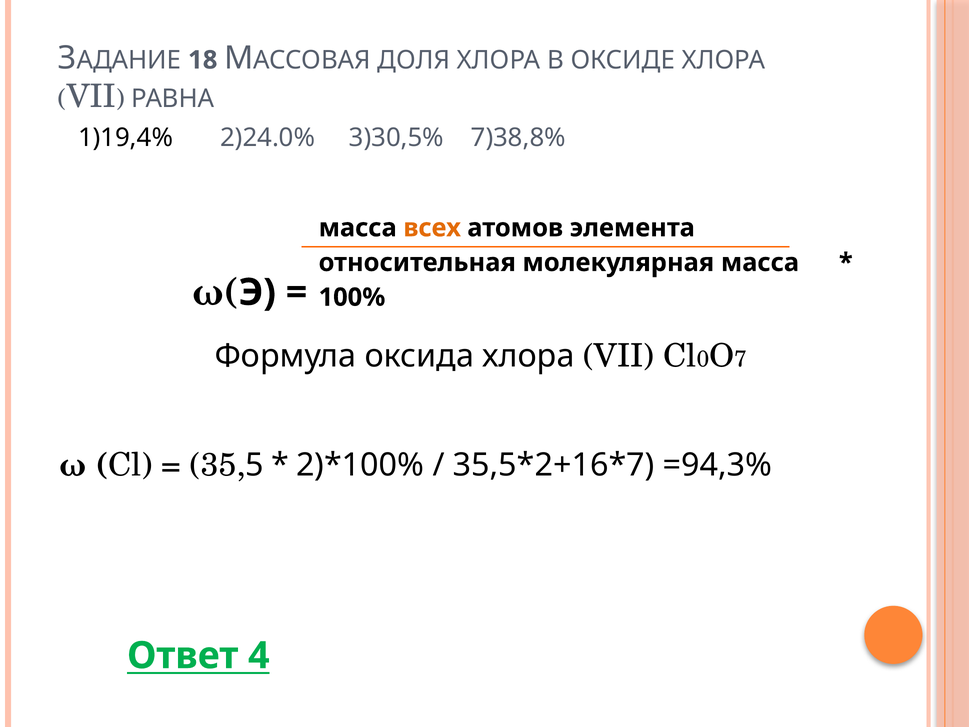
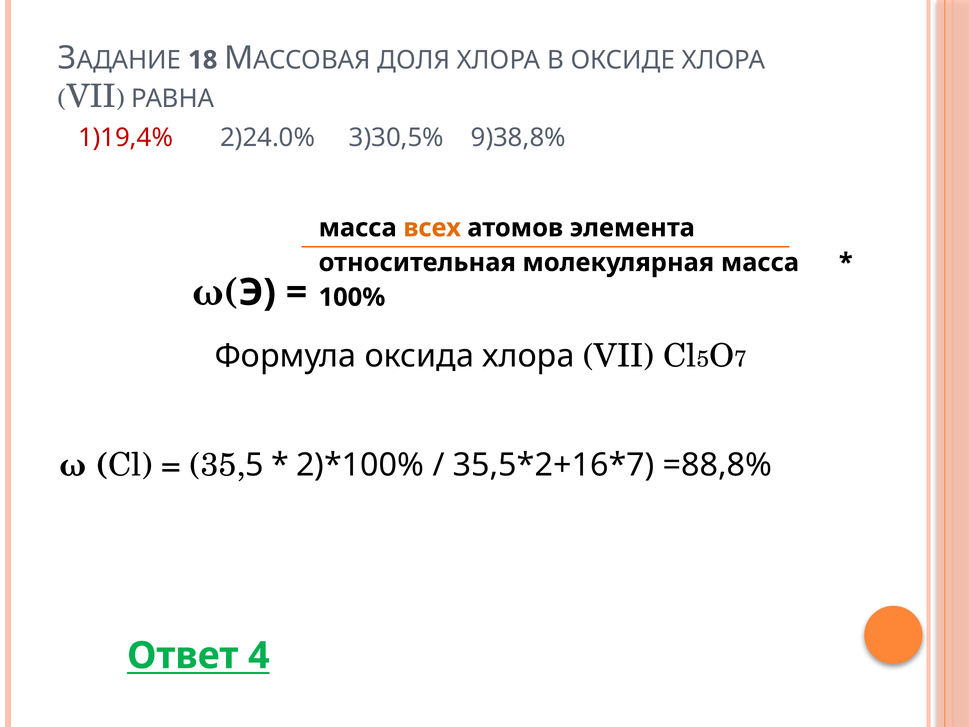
1)19,4% colour: black -> red (126, 138)
7)38,8%: 7)38,8% -> 9)38,8% (518, 138)
0: 0 -> 5 (703, 359)
=94,3%: =94,3% -> =88,8% (718, 465)
